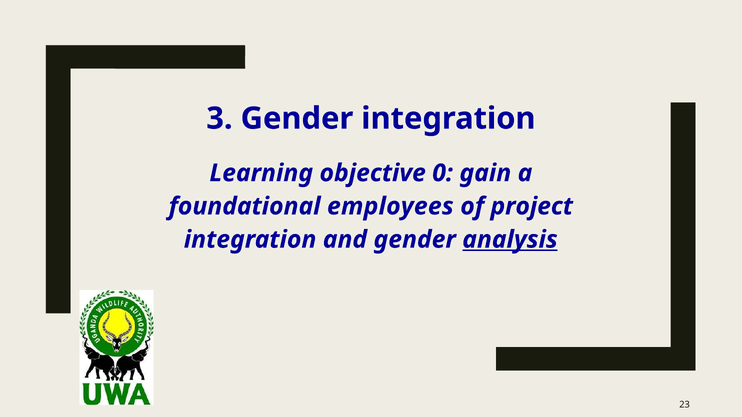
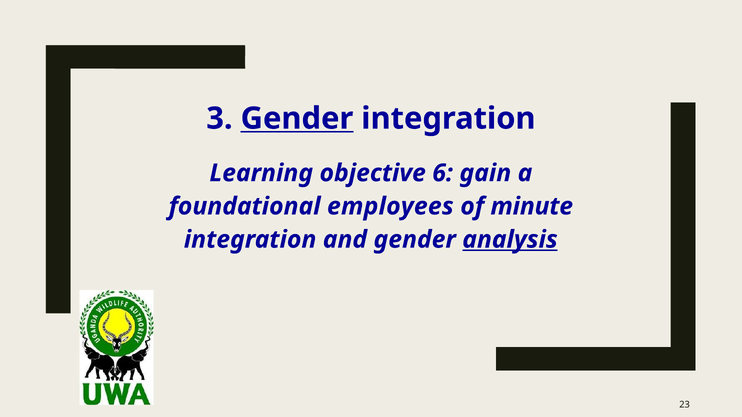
Gender underline: none -> present (297, 119)
0: 0 -> 6 (443, 173)
project: project -> minute (532, 206)
